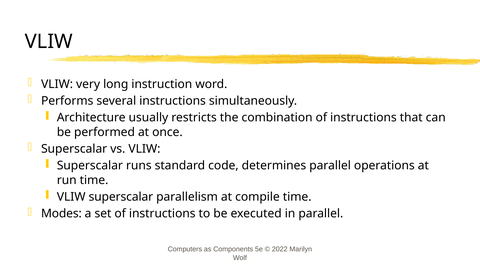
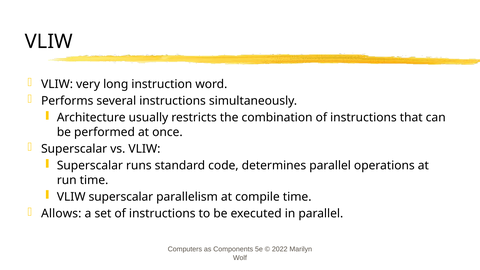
Modes: Modes -> Allows (61, 214)
